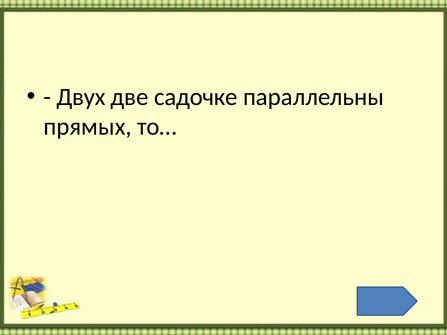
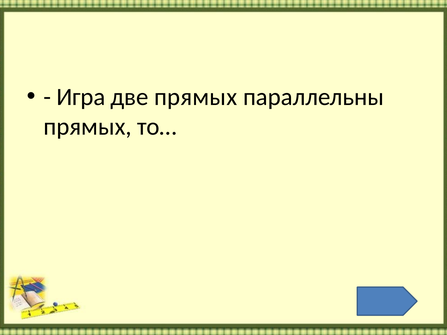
Двух: Двух -> Игра (81, 97)
две садочке: садочке -> прямых (196, 97)
